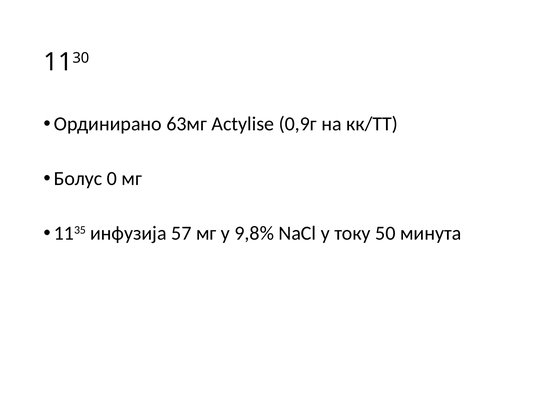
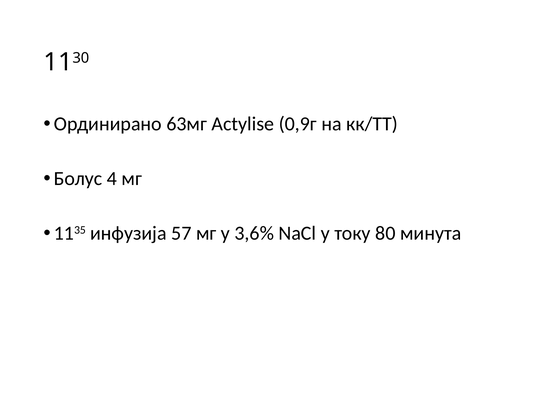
0: 0 -> 4 (112, 178)
9,8%: 9,8% -> 3,6% (254, 233)
50: 50 -> 80 (385, 233)
